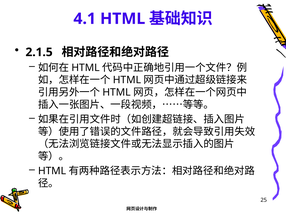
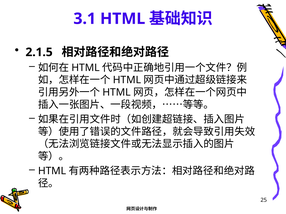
4.1: 4.1 -> 3.1 (85, 19)
